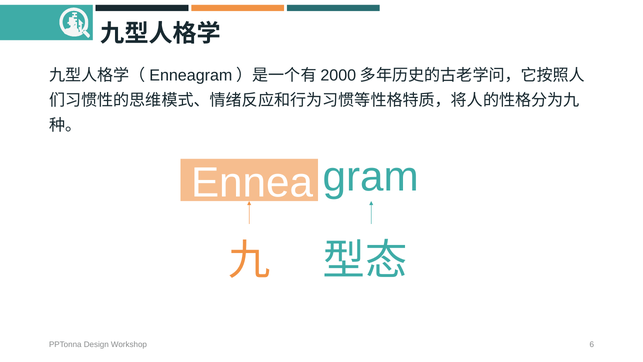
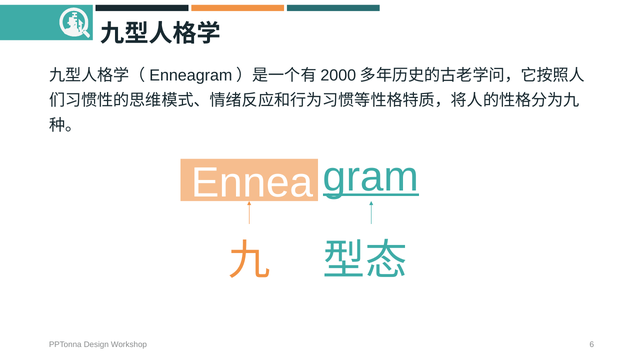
gram underline: none -> present (371, 177)
